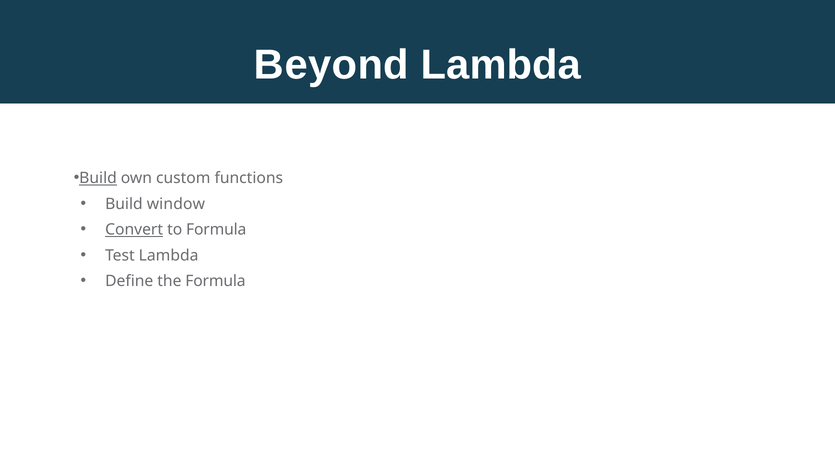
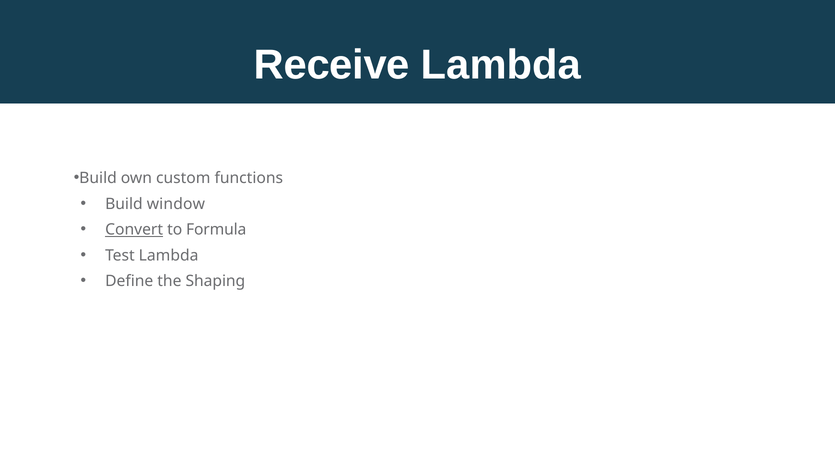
Beyond: Beyond -> Receive (332, 65)
Build underline: present -> none (98, 178)
the Formula: Formula -> Shaping (215, 281)
